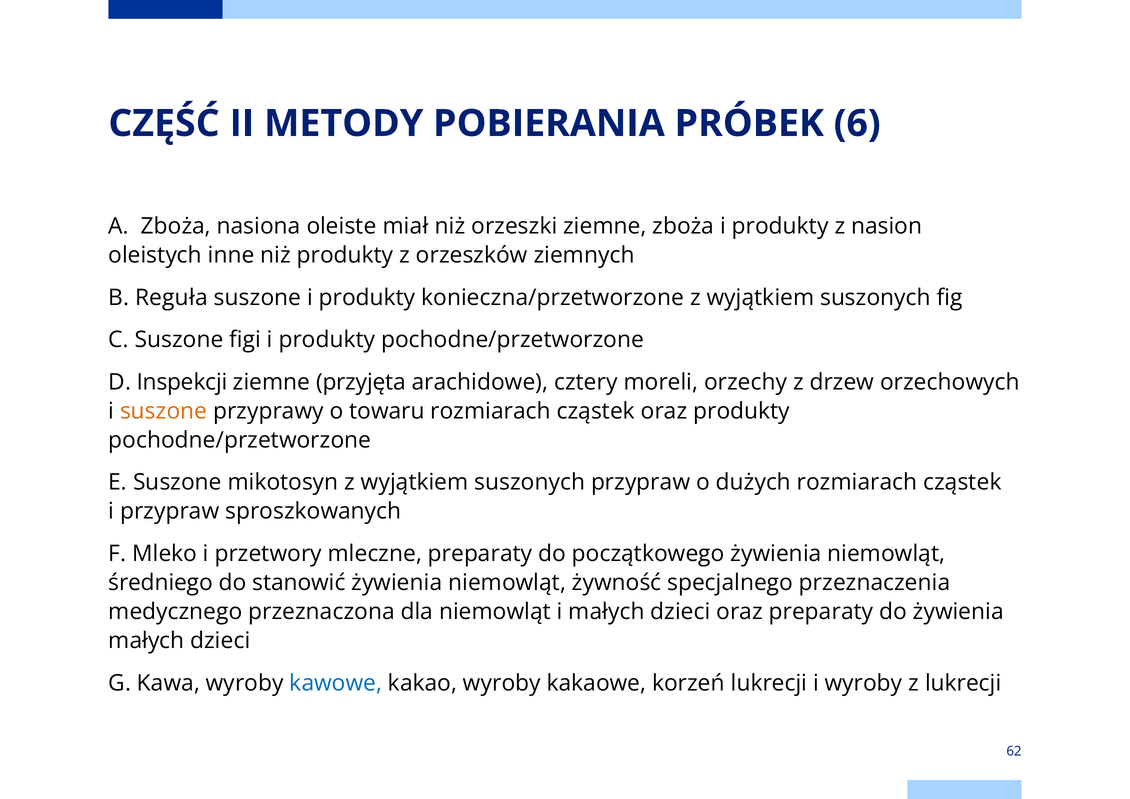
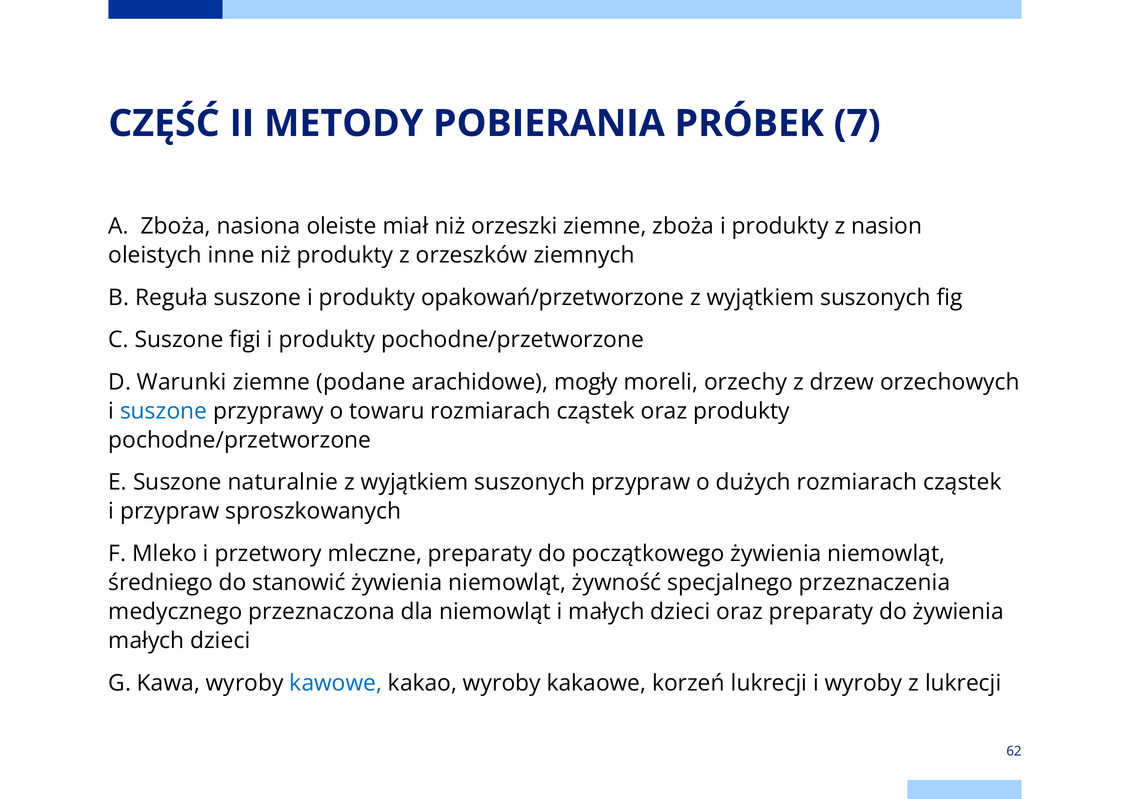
6: 6 -> 7 (857, 124)
konieczna/przetworzone: konieczna/przetworzone -> opakowań/przetworzone (553, 297)
Inspekcji: Inspekcji -> Warunki (182, 382)
przyjęta: przyjęta -> podane (361, 382)
cztery: cztery -> mogły (586, 382)
suszone colour: orange -> blue (164, 411)
mikotosyn: mikotosyn -> naturalnie (283, 482)
